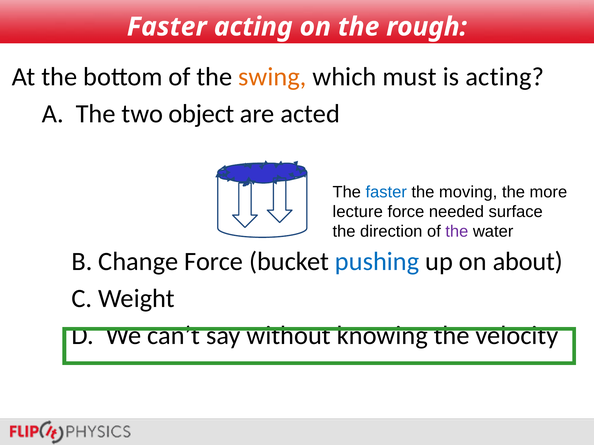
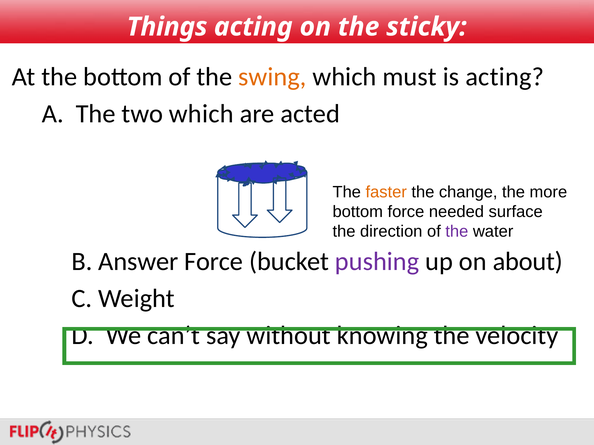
Faster: Faster -> Things (167, 27)
rough: rough -> sticky (427, 27)
two object: object -> which (201, 114)
faster colour: blue -> orange (386, 192)
moving: moving -> change (468, 192)
lecture: lecture -> bottom (358, 212)
Change: Change -> Answer (138, 262)
pushing colour: blue -> purple (377, 262)
